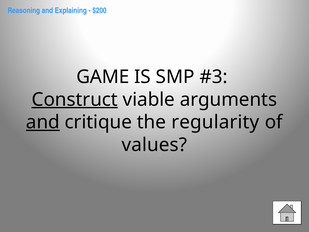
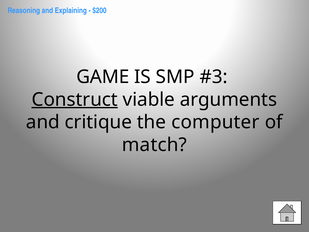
and underline: present -> none (43, 122)
regularity: regularity -> computer (215, 122)
values: values -> match (154, 145)
